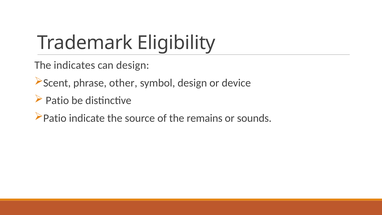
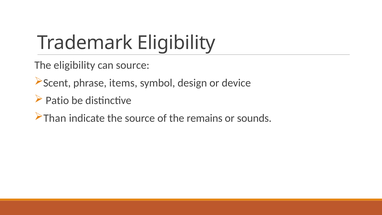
The indicates: indicates -> eligibility (74, 65)
can design: design -> source (133, 65)
other: other -> items (123, 83)
Patio: Patio -> Than (55, 118)
